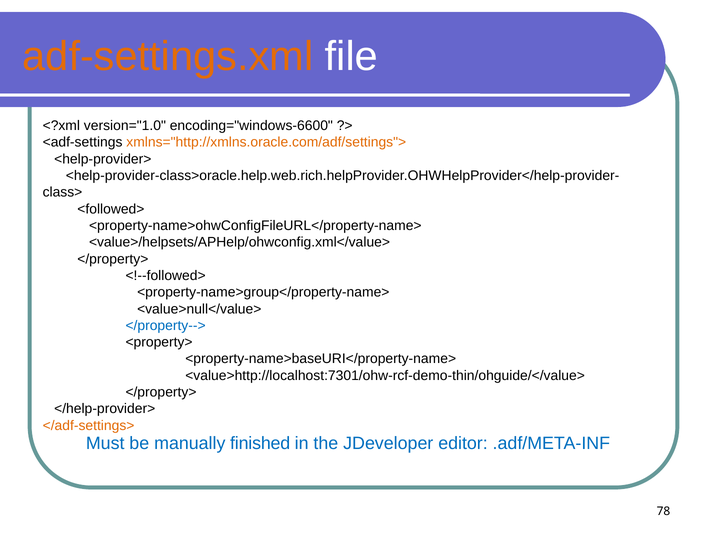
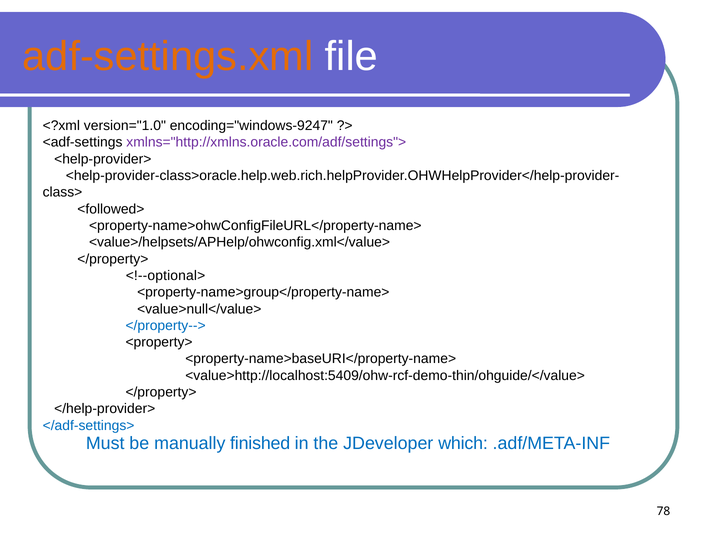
encoding="windows-6600: encoding="windows-6600 -> encoding="windows-9247 (251, 126)
xmlns="http://xmlns.oracle.com/adf/settings"> colour: orange -> purple (266, 142)
<!--followed>: <!--followed> -> <!--optional> (165, 276)
<value>http://localhost:7301/ohw-rcf-demo-thin/ohguide/</value>: <value>http://localhost:7301/ohw-rcf-demo-thin/ohguide/</value> -> <value>http://localhost:5409/ohw-rcf-demo-thin/ohguide/</value> (385, 375)
</adf-settings> colour: orange -> blue (89, 425)
editor: editor -> which (463, 443)
